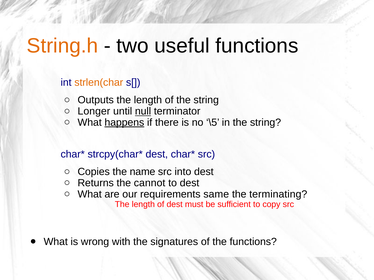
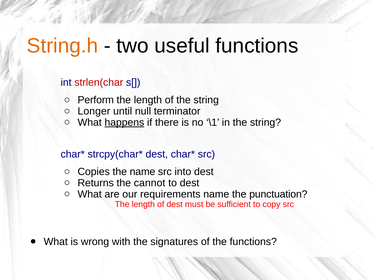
strlen(char colour: orange -> red (99, 83)
Outputs: Outputs -> Perform (96, 100)
null underline: present -> none (143, 111)
\5: \5 -> \1 (213, 123)
requirements same: same -> name (216, 194)
terminating: terminating -> punctuation (278, 194)
